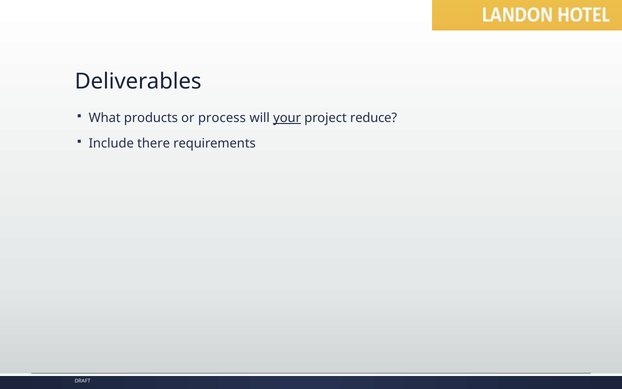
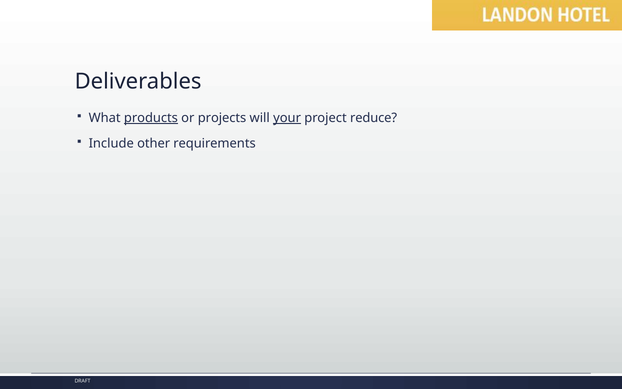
products underline: none -> present (151, 118)
process: process -> projects (222, 118)
there: there -> other (154, 144)
